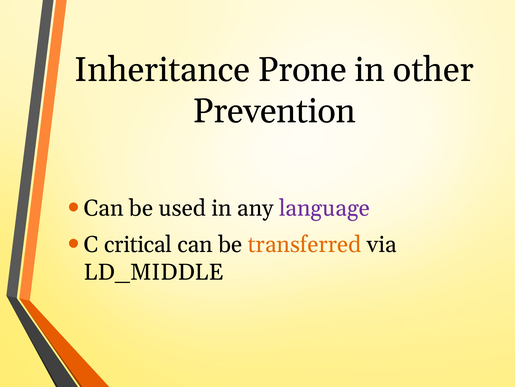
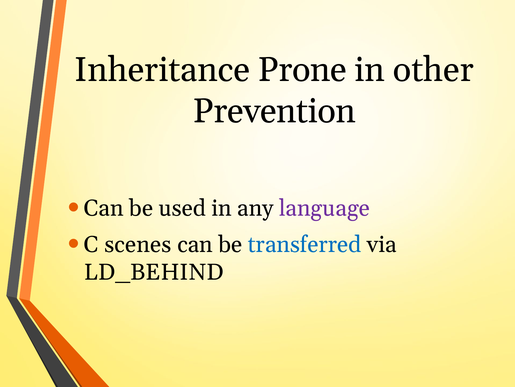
critical: critical -> scenes (138, 244)
transferred colour: orange -> blue (305, 244)
LD_MIDDLE: LD_MIDDLE -> LD_BEHIND (154, 272)
